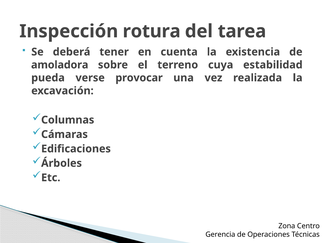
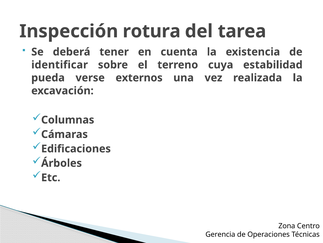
amoladora: amoladora -> identificar (60, 65)
provocar: provocar -> externos (139, 78)
